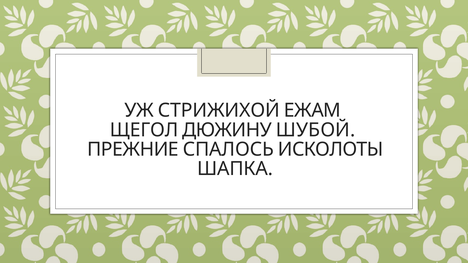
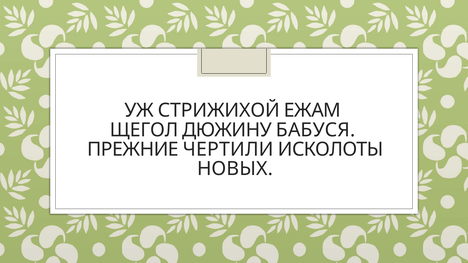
ШУБОЙ: ШУБОЙ -> БАБУСЯ (316, 130)
СПАЛОСЬ: СПАЛОСЬ -> ЧЕРТИЛИ (228, 149)
ШАПКА: ШАПКА -> НОВЫХ (235, 169)
